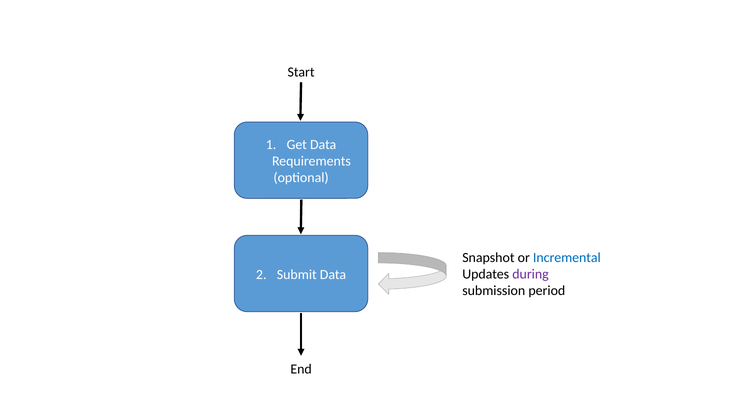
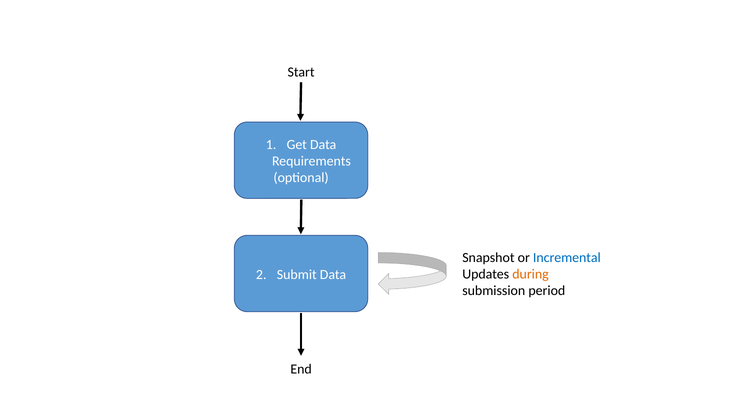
during colour: purple -> orange (531, 274)
